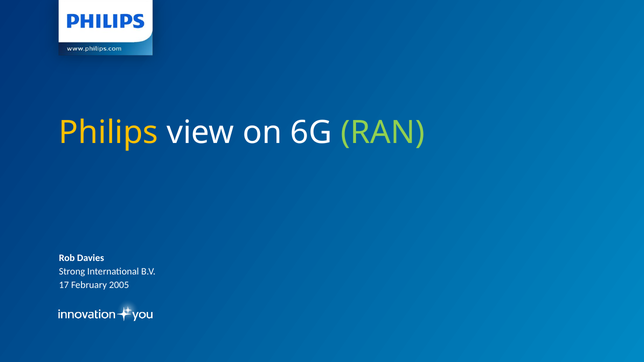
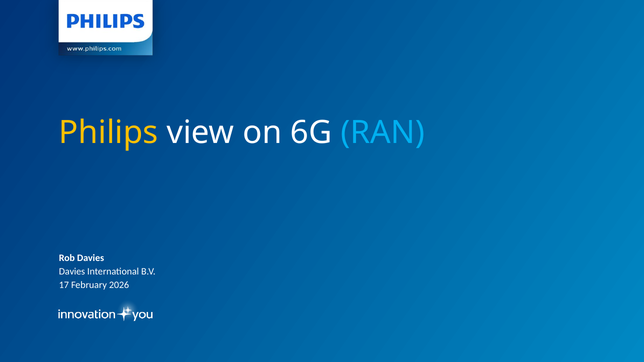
RAN colour: light green -> light blue (383, 133)
Strong: Strong -> Davies (72, 272)
2005: 2005 -> 2026 (119, 285)
